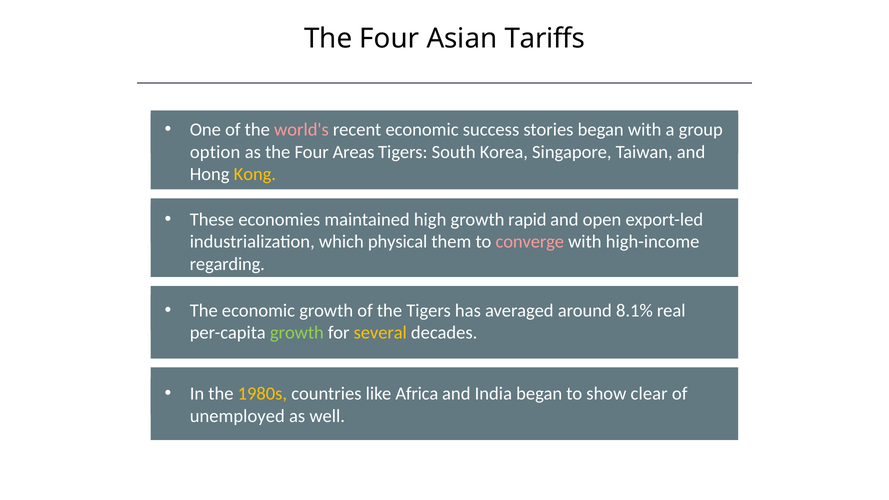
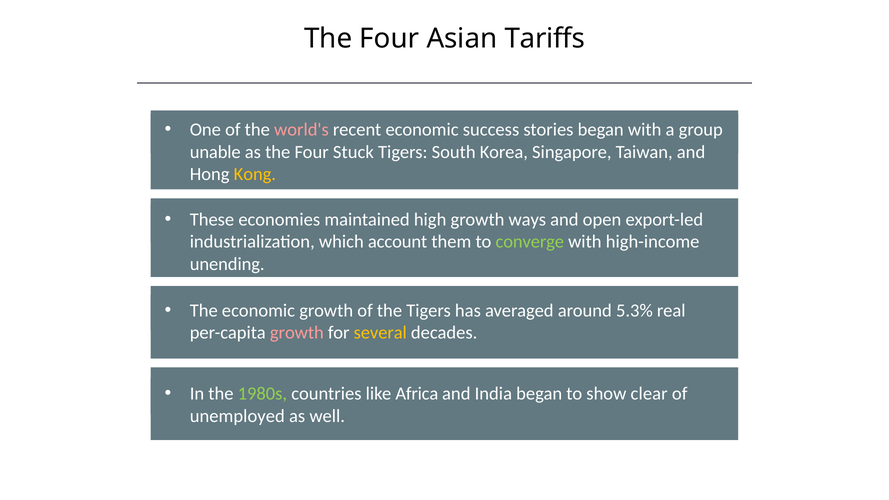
option: option -> unable (215, 152)
Areas: Areas -> Stuck (353, 152)
rapid: rapid -> ways (527, 219)
physical: physical -> account (398, 242)
converge colour: pink -> light green (530, 242)
regarding: regarding -> unending (227, 264)
8.1%: 8.1% -> 5.3% (634, 310)
growth colour: light green -> pink (297, 333)
1980s colour: yellow -> light green (262, 394)
